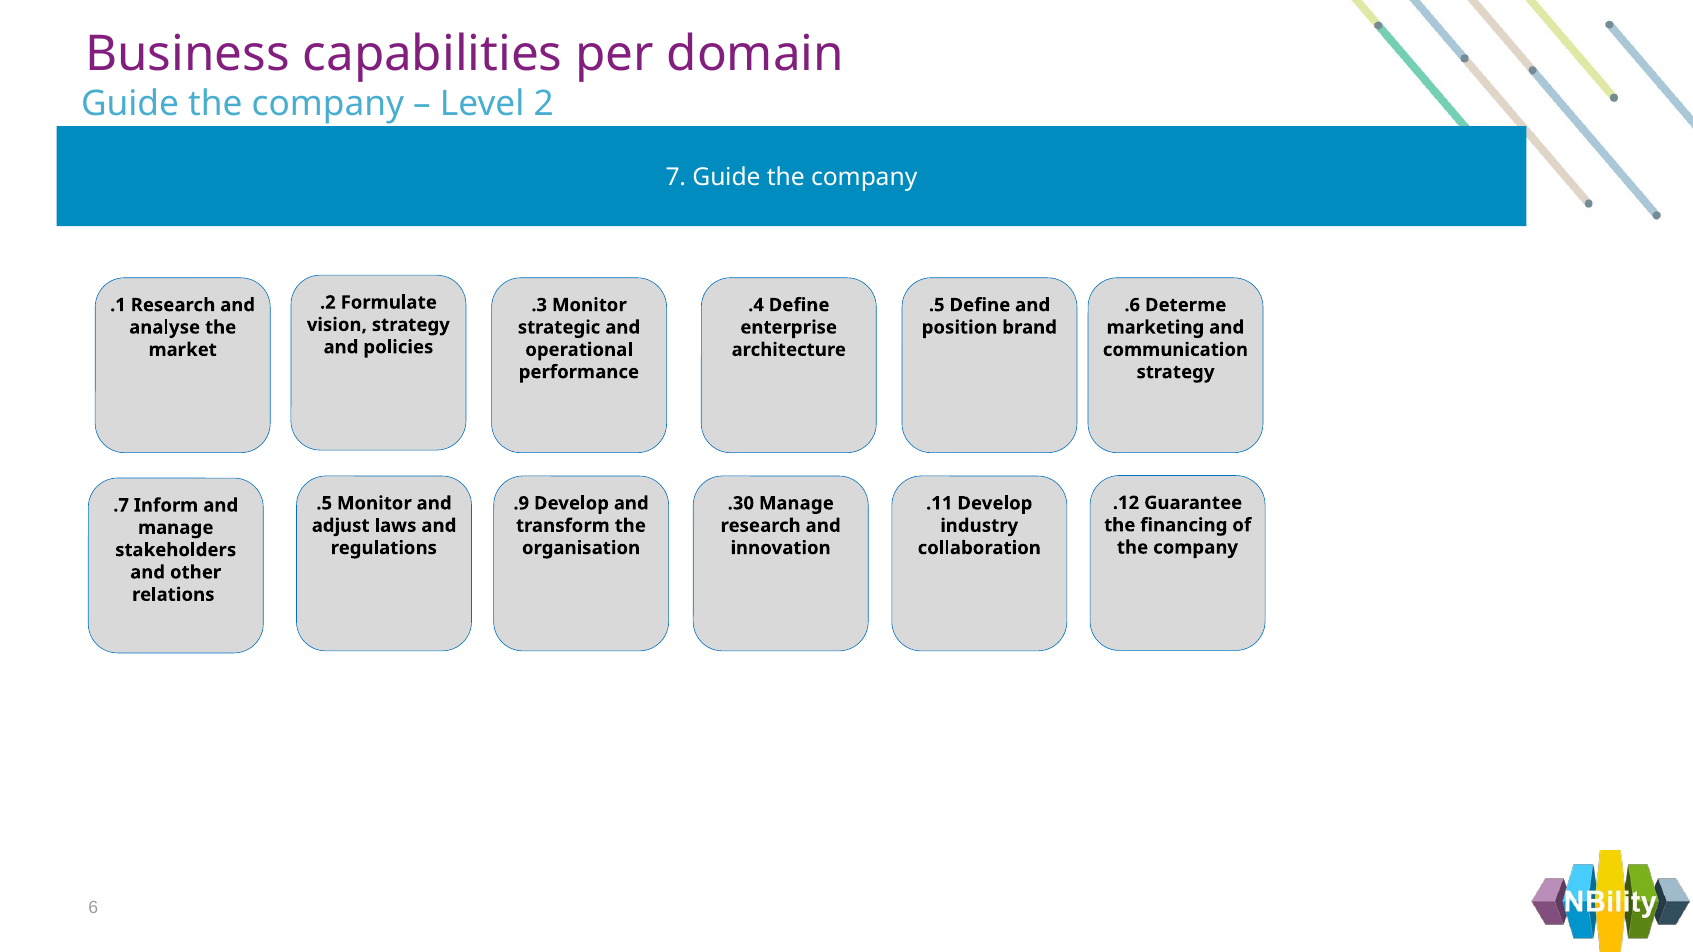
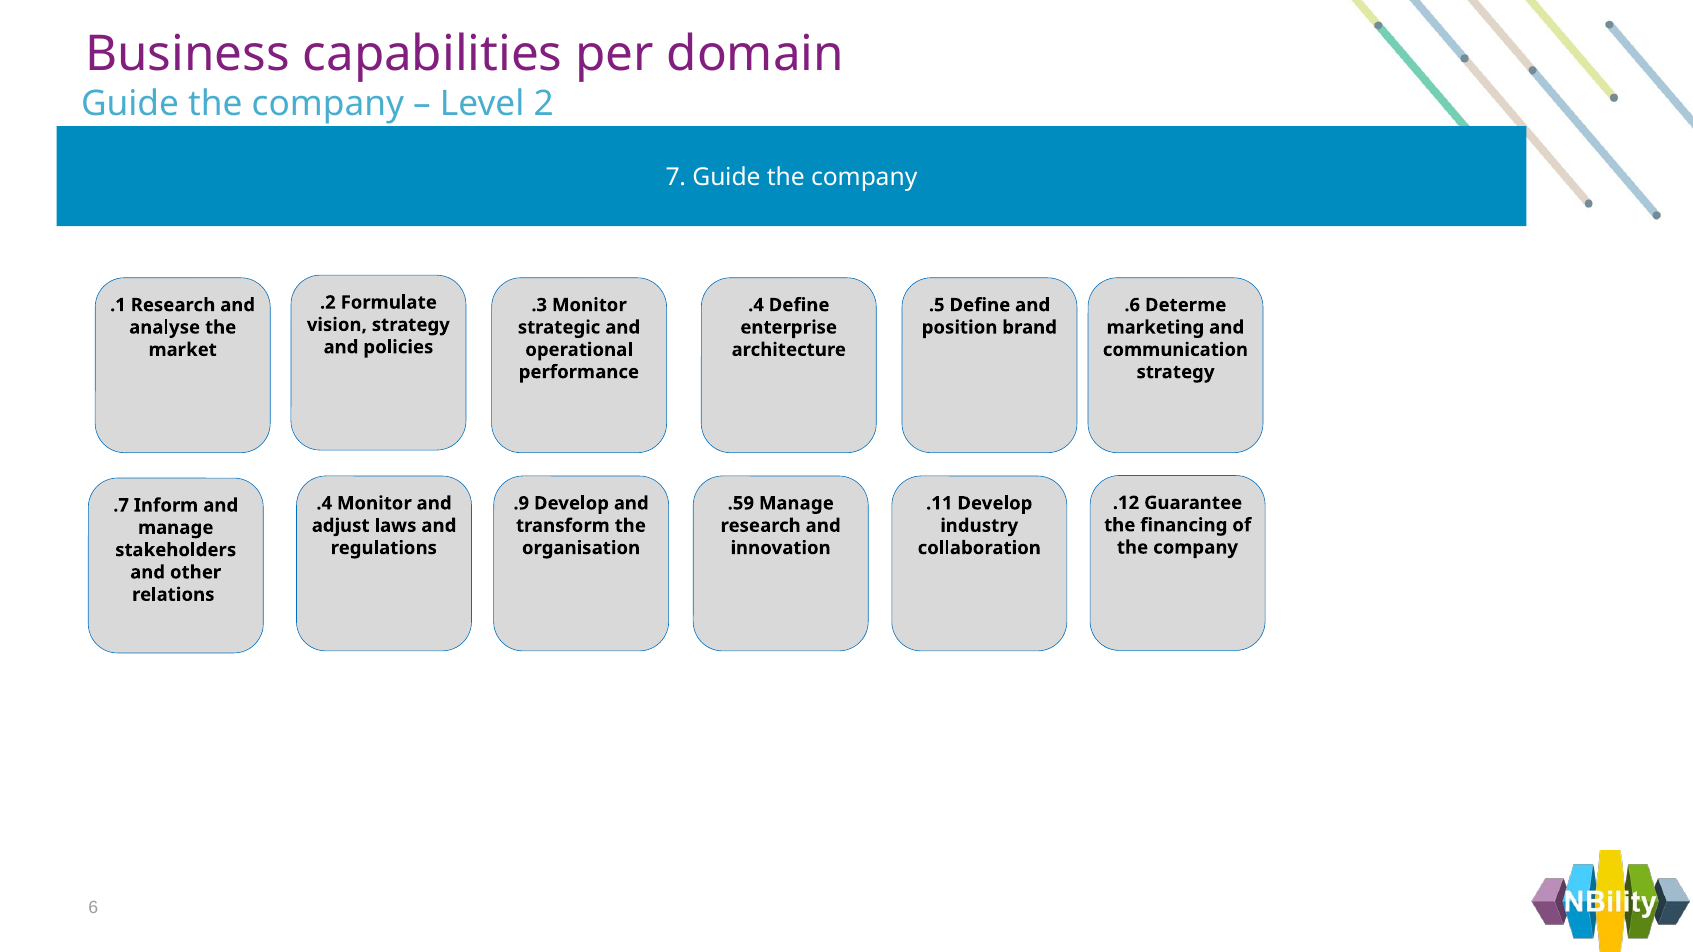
.5: .5 -> .4 (324, 503)
.30: .30 -> .59 (741, 503)
